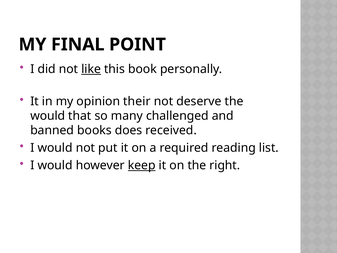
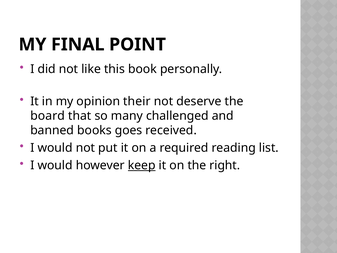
like underline: present -> none (91, 69)
would: would -> board (48, 116)
does: does -> goes (129, 130)
